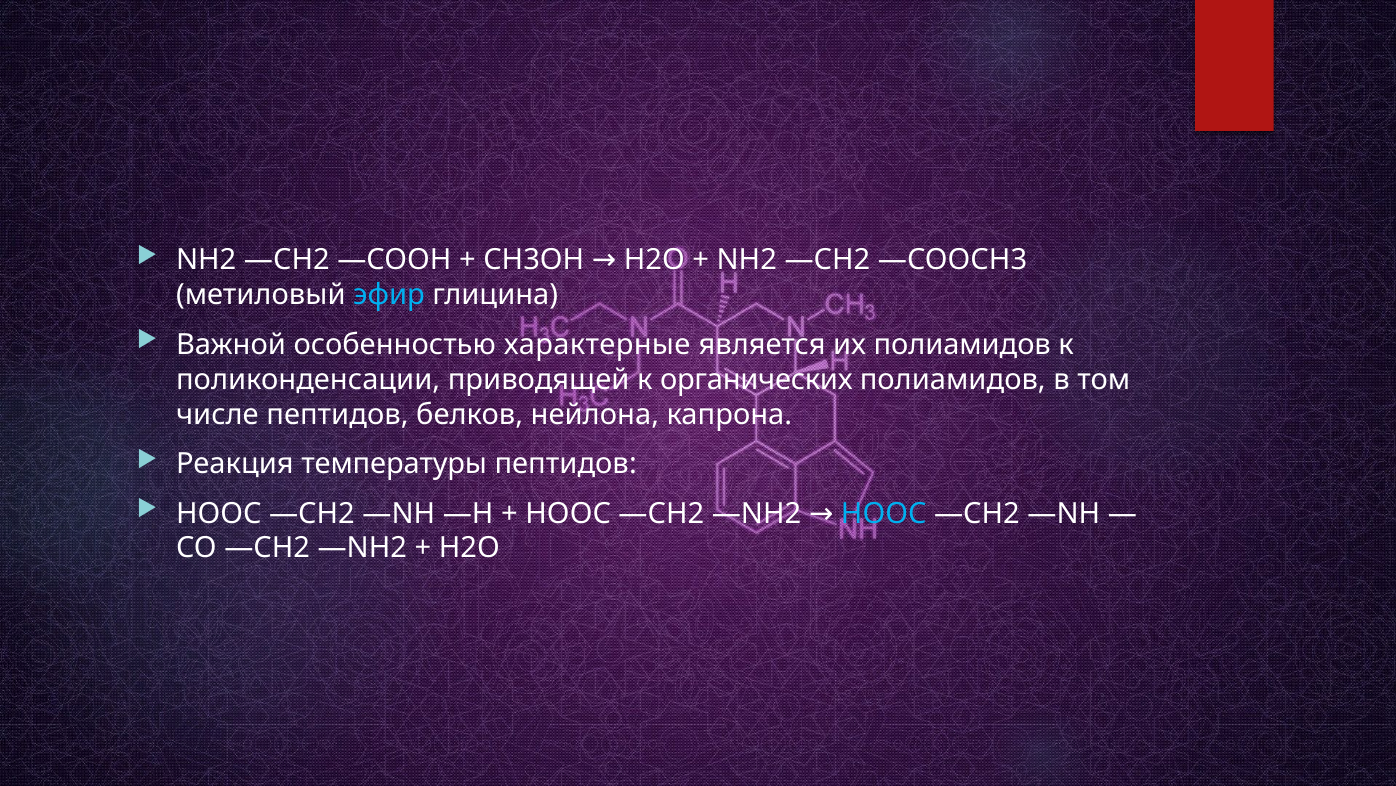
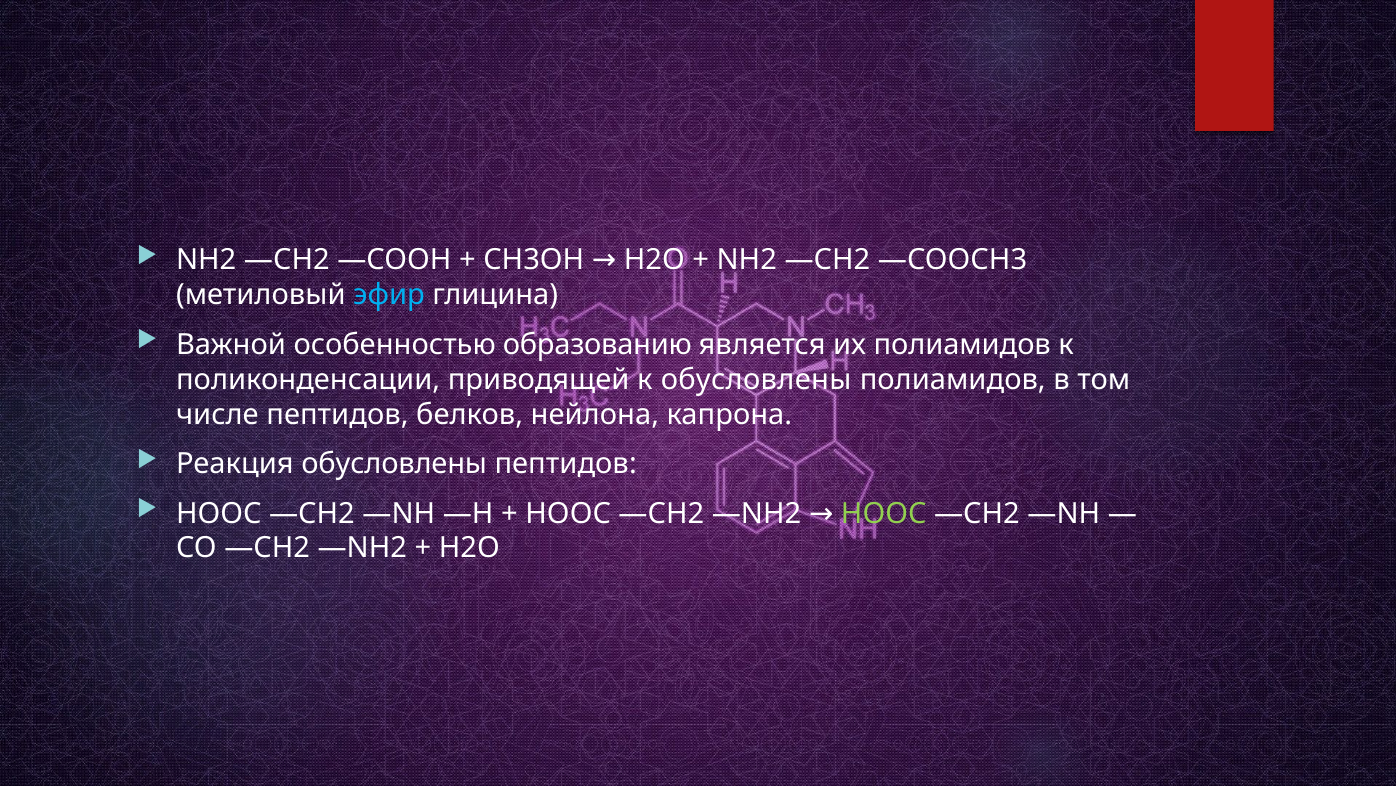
характерные: характерные -> образованию (597, 344)
к органических: органических -> обусловлены (756, 379)
Реакция температуры: температуры -> обусловлены (394, 463)
HOOC colour: light blue -> light green (884, 513)
